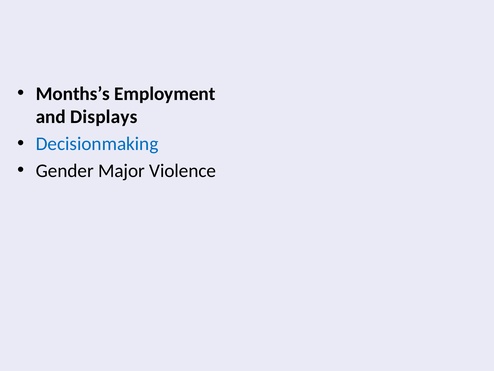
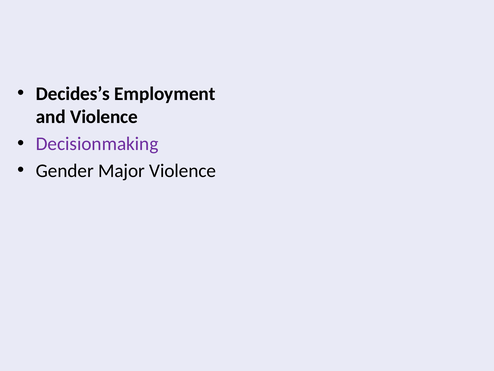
Months’s: Months’s -> Decides’s (73, 94)
and Displays: Displays -> Violence (104, 117)
Decisionmaking colour: blue -> purple (97, 144)
